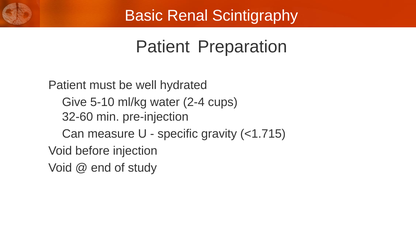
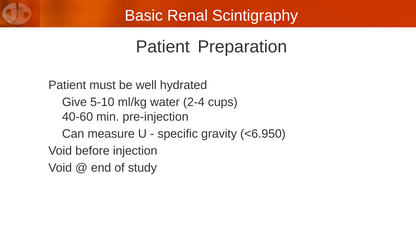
32-60: 32-60 -> 40-60 (78, 117)
<1.715: <1.715 -> <6.950 (263, 134)
